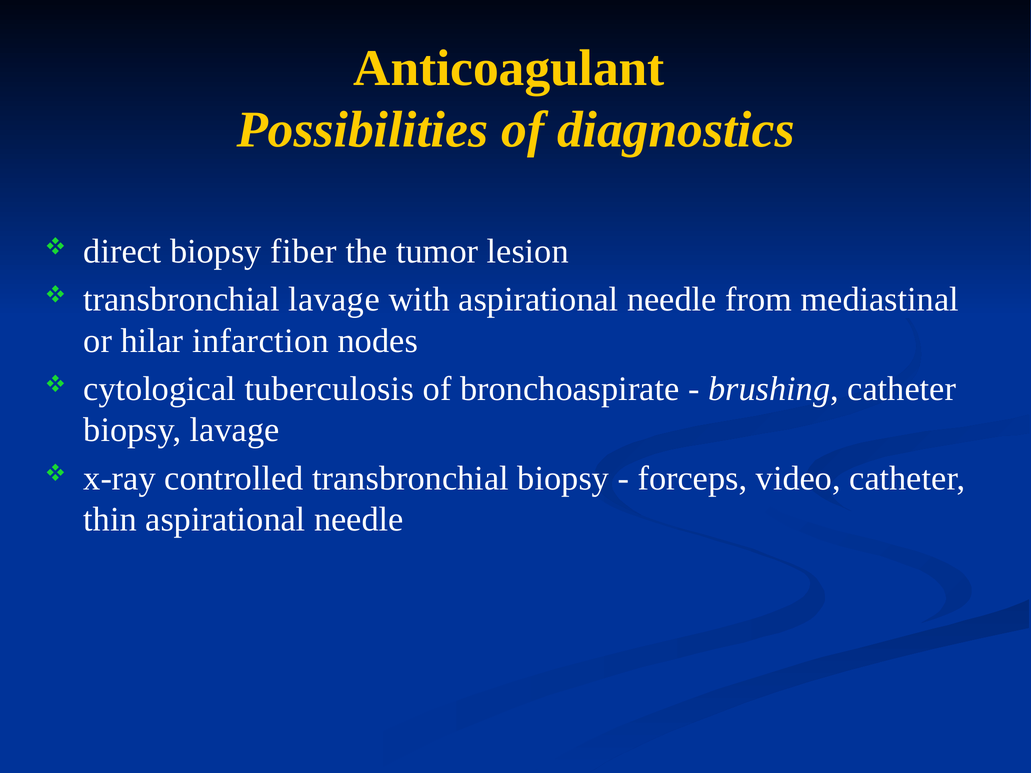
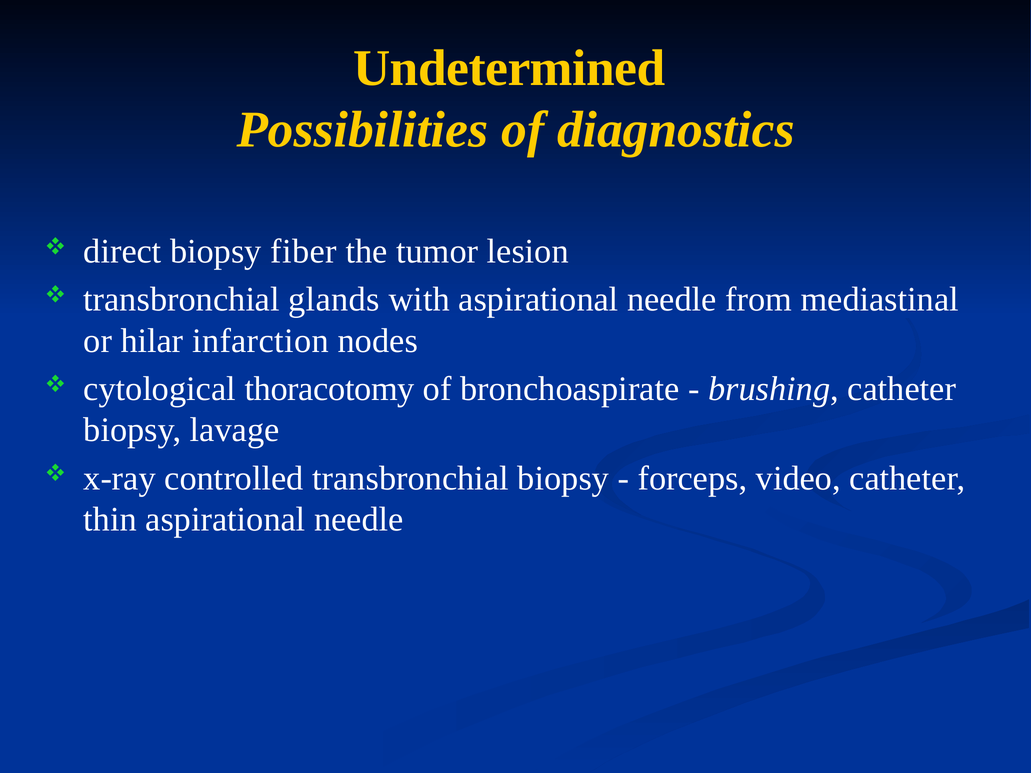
Anticoagulant: Anticoagulant -> Undetermined (509, 68)
transbronchial lavage: lavage -> glands (334, 300)
tuberculosis: tuberculosis -> thoracotomy (330, 389)
